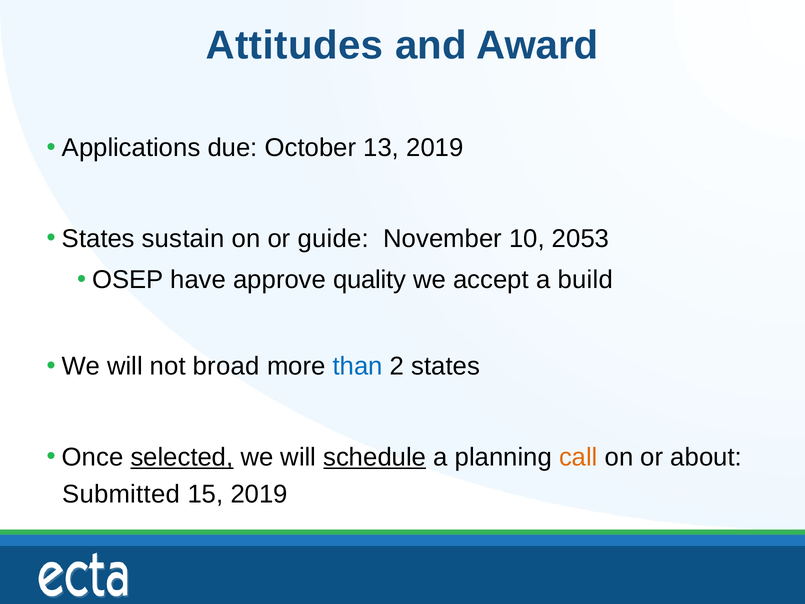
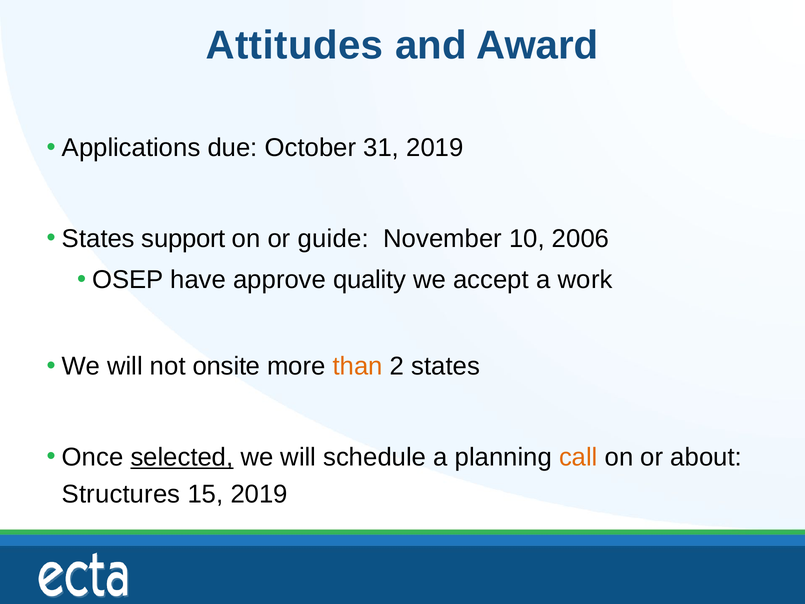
13: 13 -> 31 (381, 148)
sustain: sustain -> support (183, 239)
2053: 2053 -> 2006 (580, 239)
build: build -> work (585, 280)
broad: broad -> onsite (227, 366)
than colour: blue -> orange (358, 366)
schedule underline: present -> none (375, 457)
Submitted: Submitted -> Structures (121, 494)
